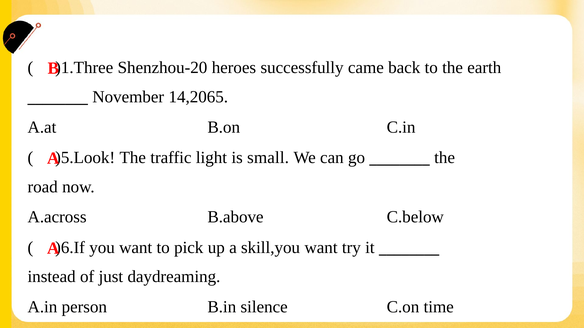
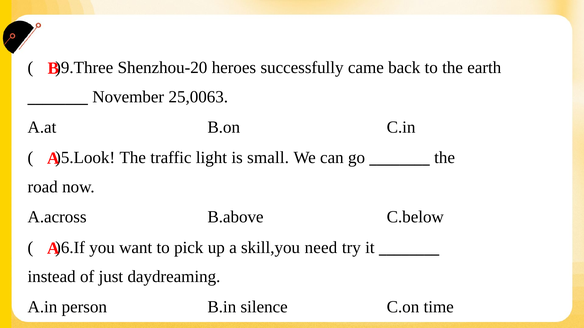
)1.Three: )1.Three -> )9.Three (84, 68)
14,2065: 14,2065 -> 25,0063 (198, 97)
skill,you want: want -> need (321, 248)
